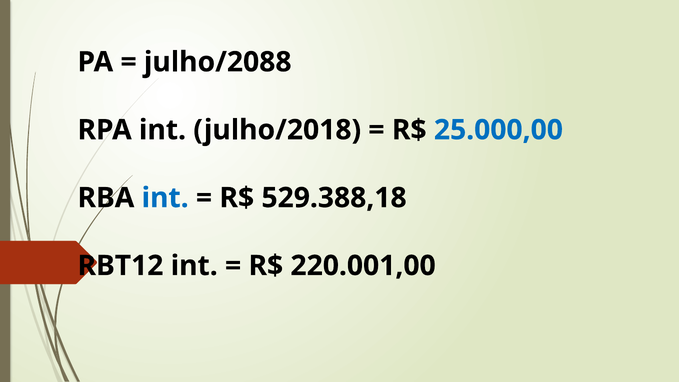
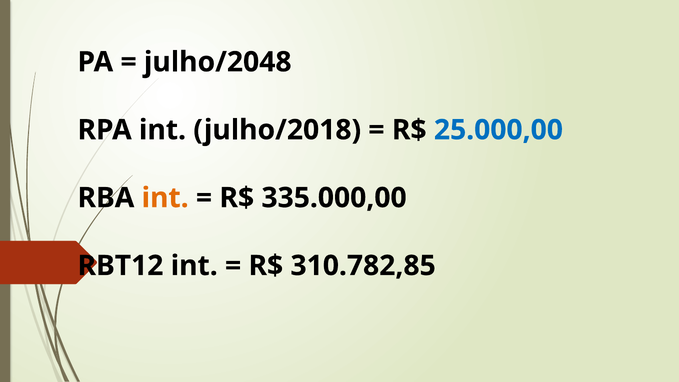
julho/2088: julho/2088 -> julho/2048 (218, 62)
int colour: blue -> orange (165, 198)
529.388,18: 529.388,18 -> 335.000,00 (334, 198)
220.001,00: 220.001,00 -> 310.782,85 (363, 266)
